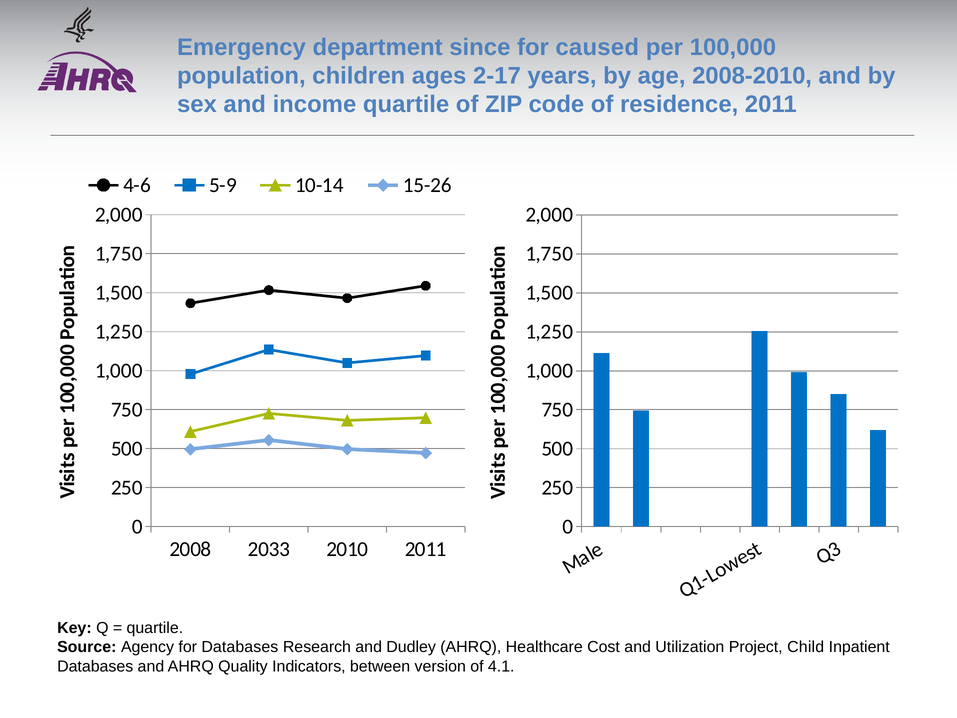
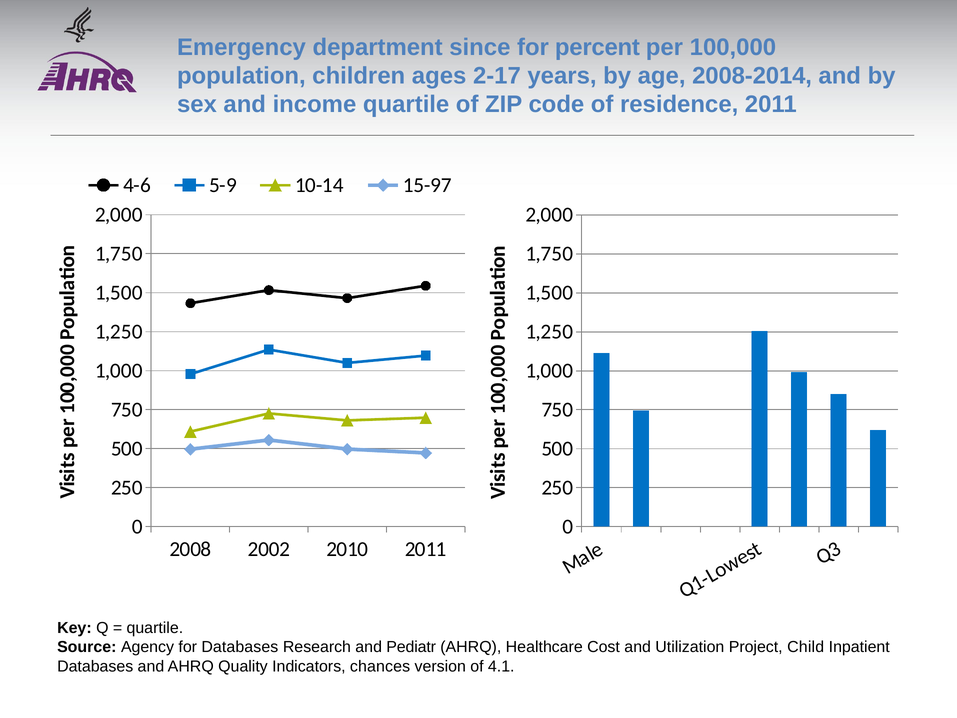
caused: caused -> percent (597, 47)
2008-2010: 2008-2010 -> 2008-2014 (752, 76)
15-26: 15-26 -> 15-97 (427, 185)
2033: 2033 -> 2002 (269, 549)
Dudley: Dudley -> Pediatr (411, 647)
between: between -> chances (380, 666)
